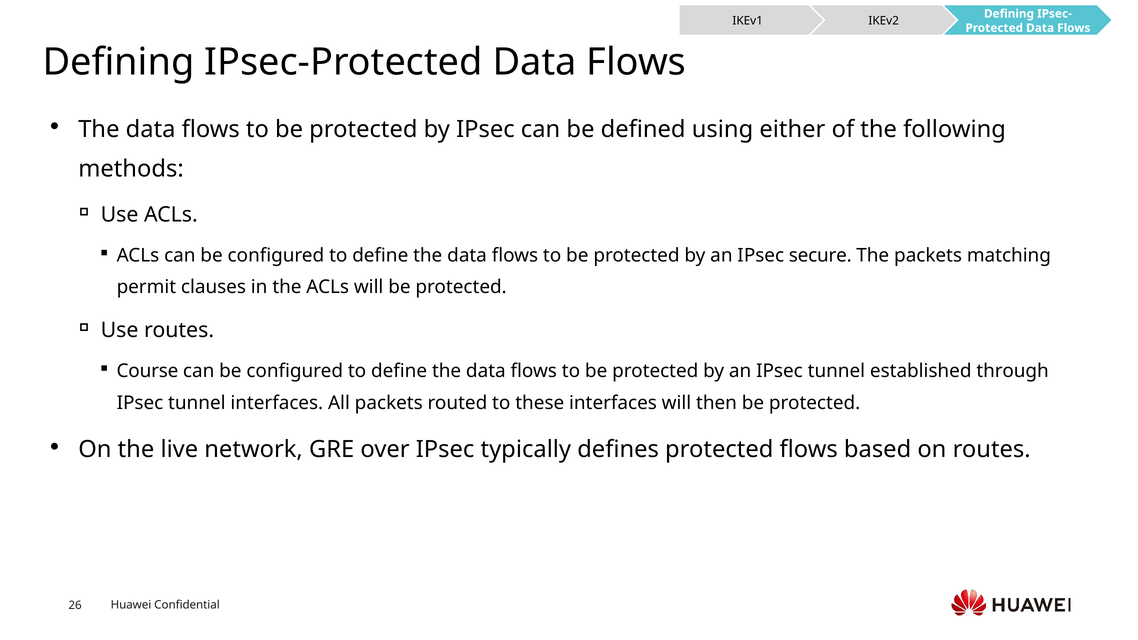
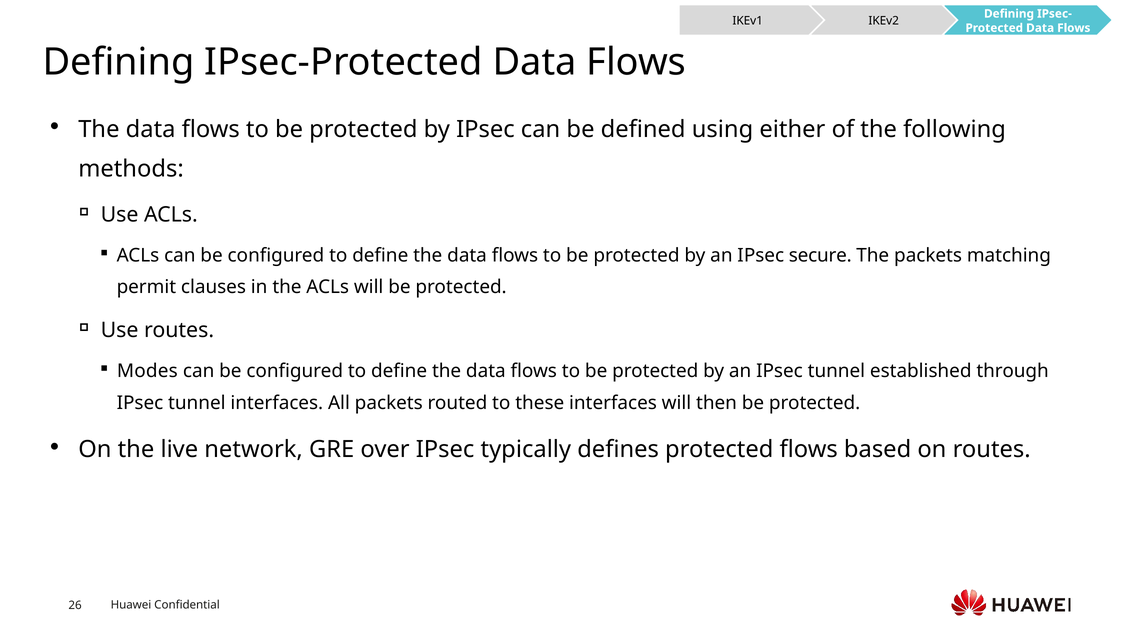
Course: Course -> Modes (147, 371)
